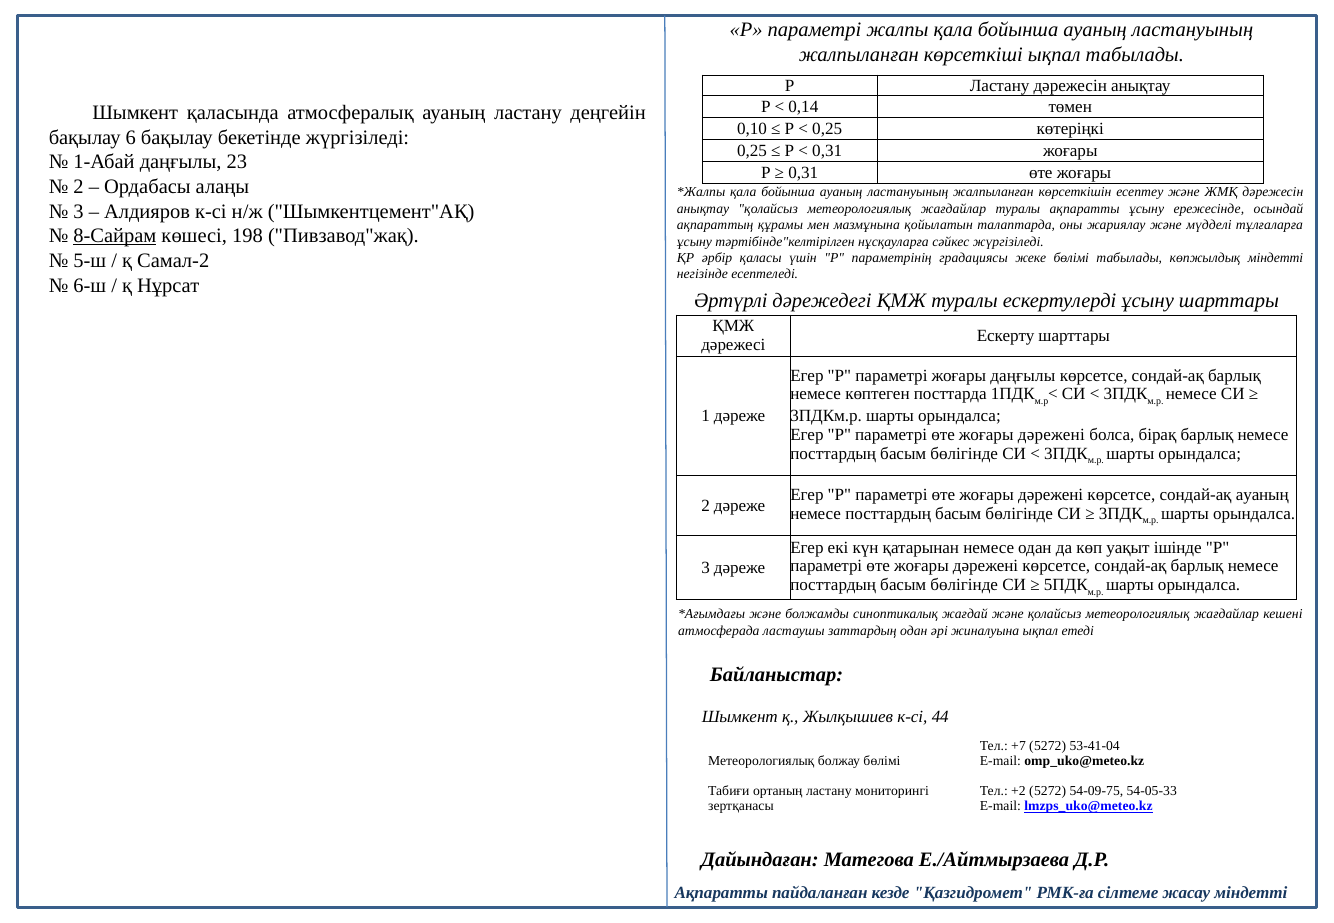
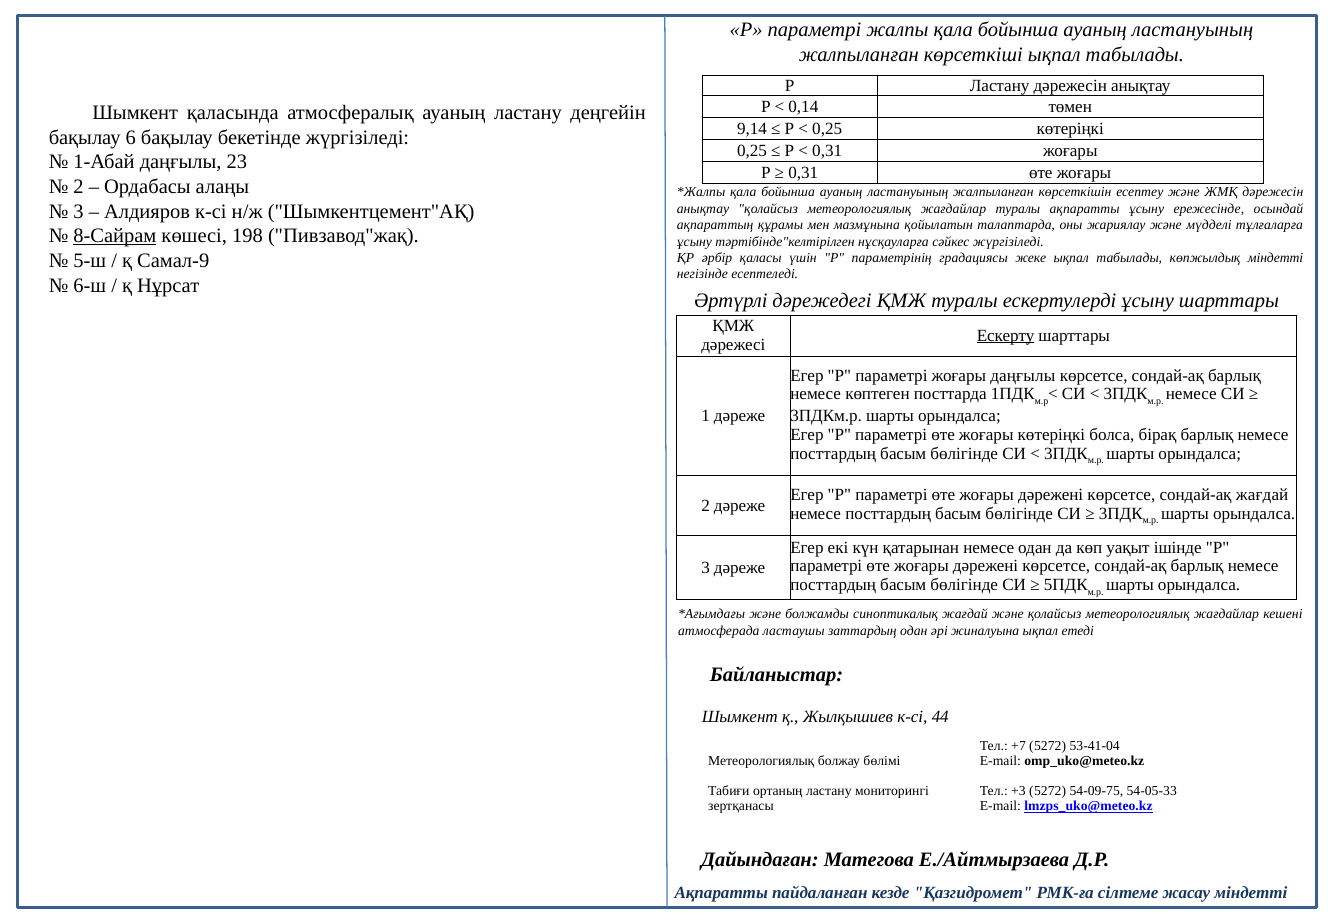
0,10: 0,10 -> 9,14 (752, 129)
Самал-2: Самал-2 -> Самал-9 (173, 261)
жеке бөлімі: бөлімі -> ықпал (1071, 258)
Ескерту underline: none -> present (1006, 336)
дәрежені: дәрежені -> көтеріңкі (1051, 435)
сондай-ақ ауаның: ауаның -> жағдай (1262, 495)
+2: +2 -> +3 (1019, 792)
